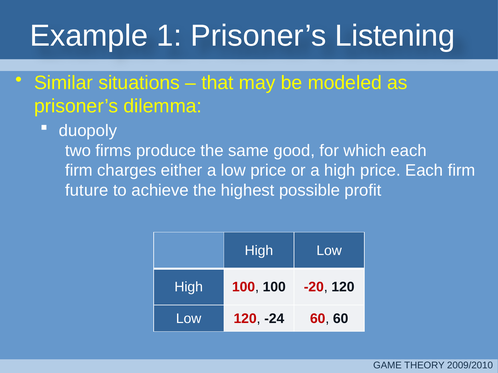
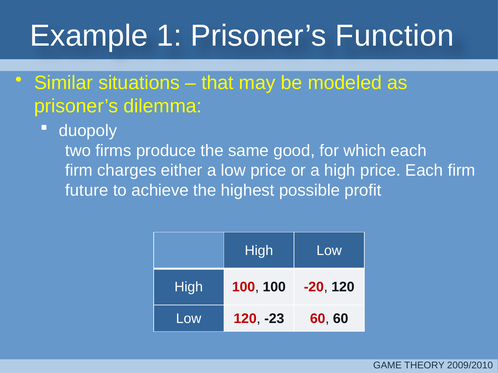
Listening: Listening -> Function (395, 36)
-24: -24 -> -23 (274, 319)
